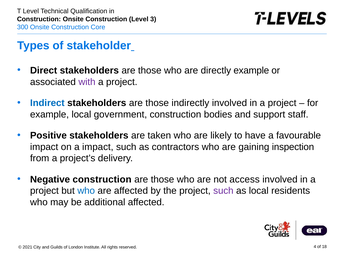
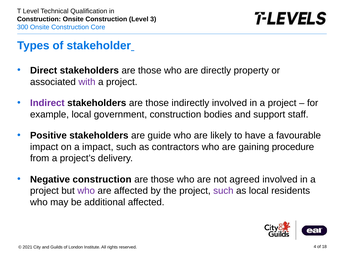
directly example: example -> property (251, 70)
Indirect colour: blue -> purple (47, 103)
taken: taken -> guide (159, 135)
inspection: inspection -> procedure (293, 147)
access: access -> agreed (245, 179)
who colour: blue -> purple (86, 191)
